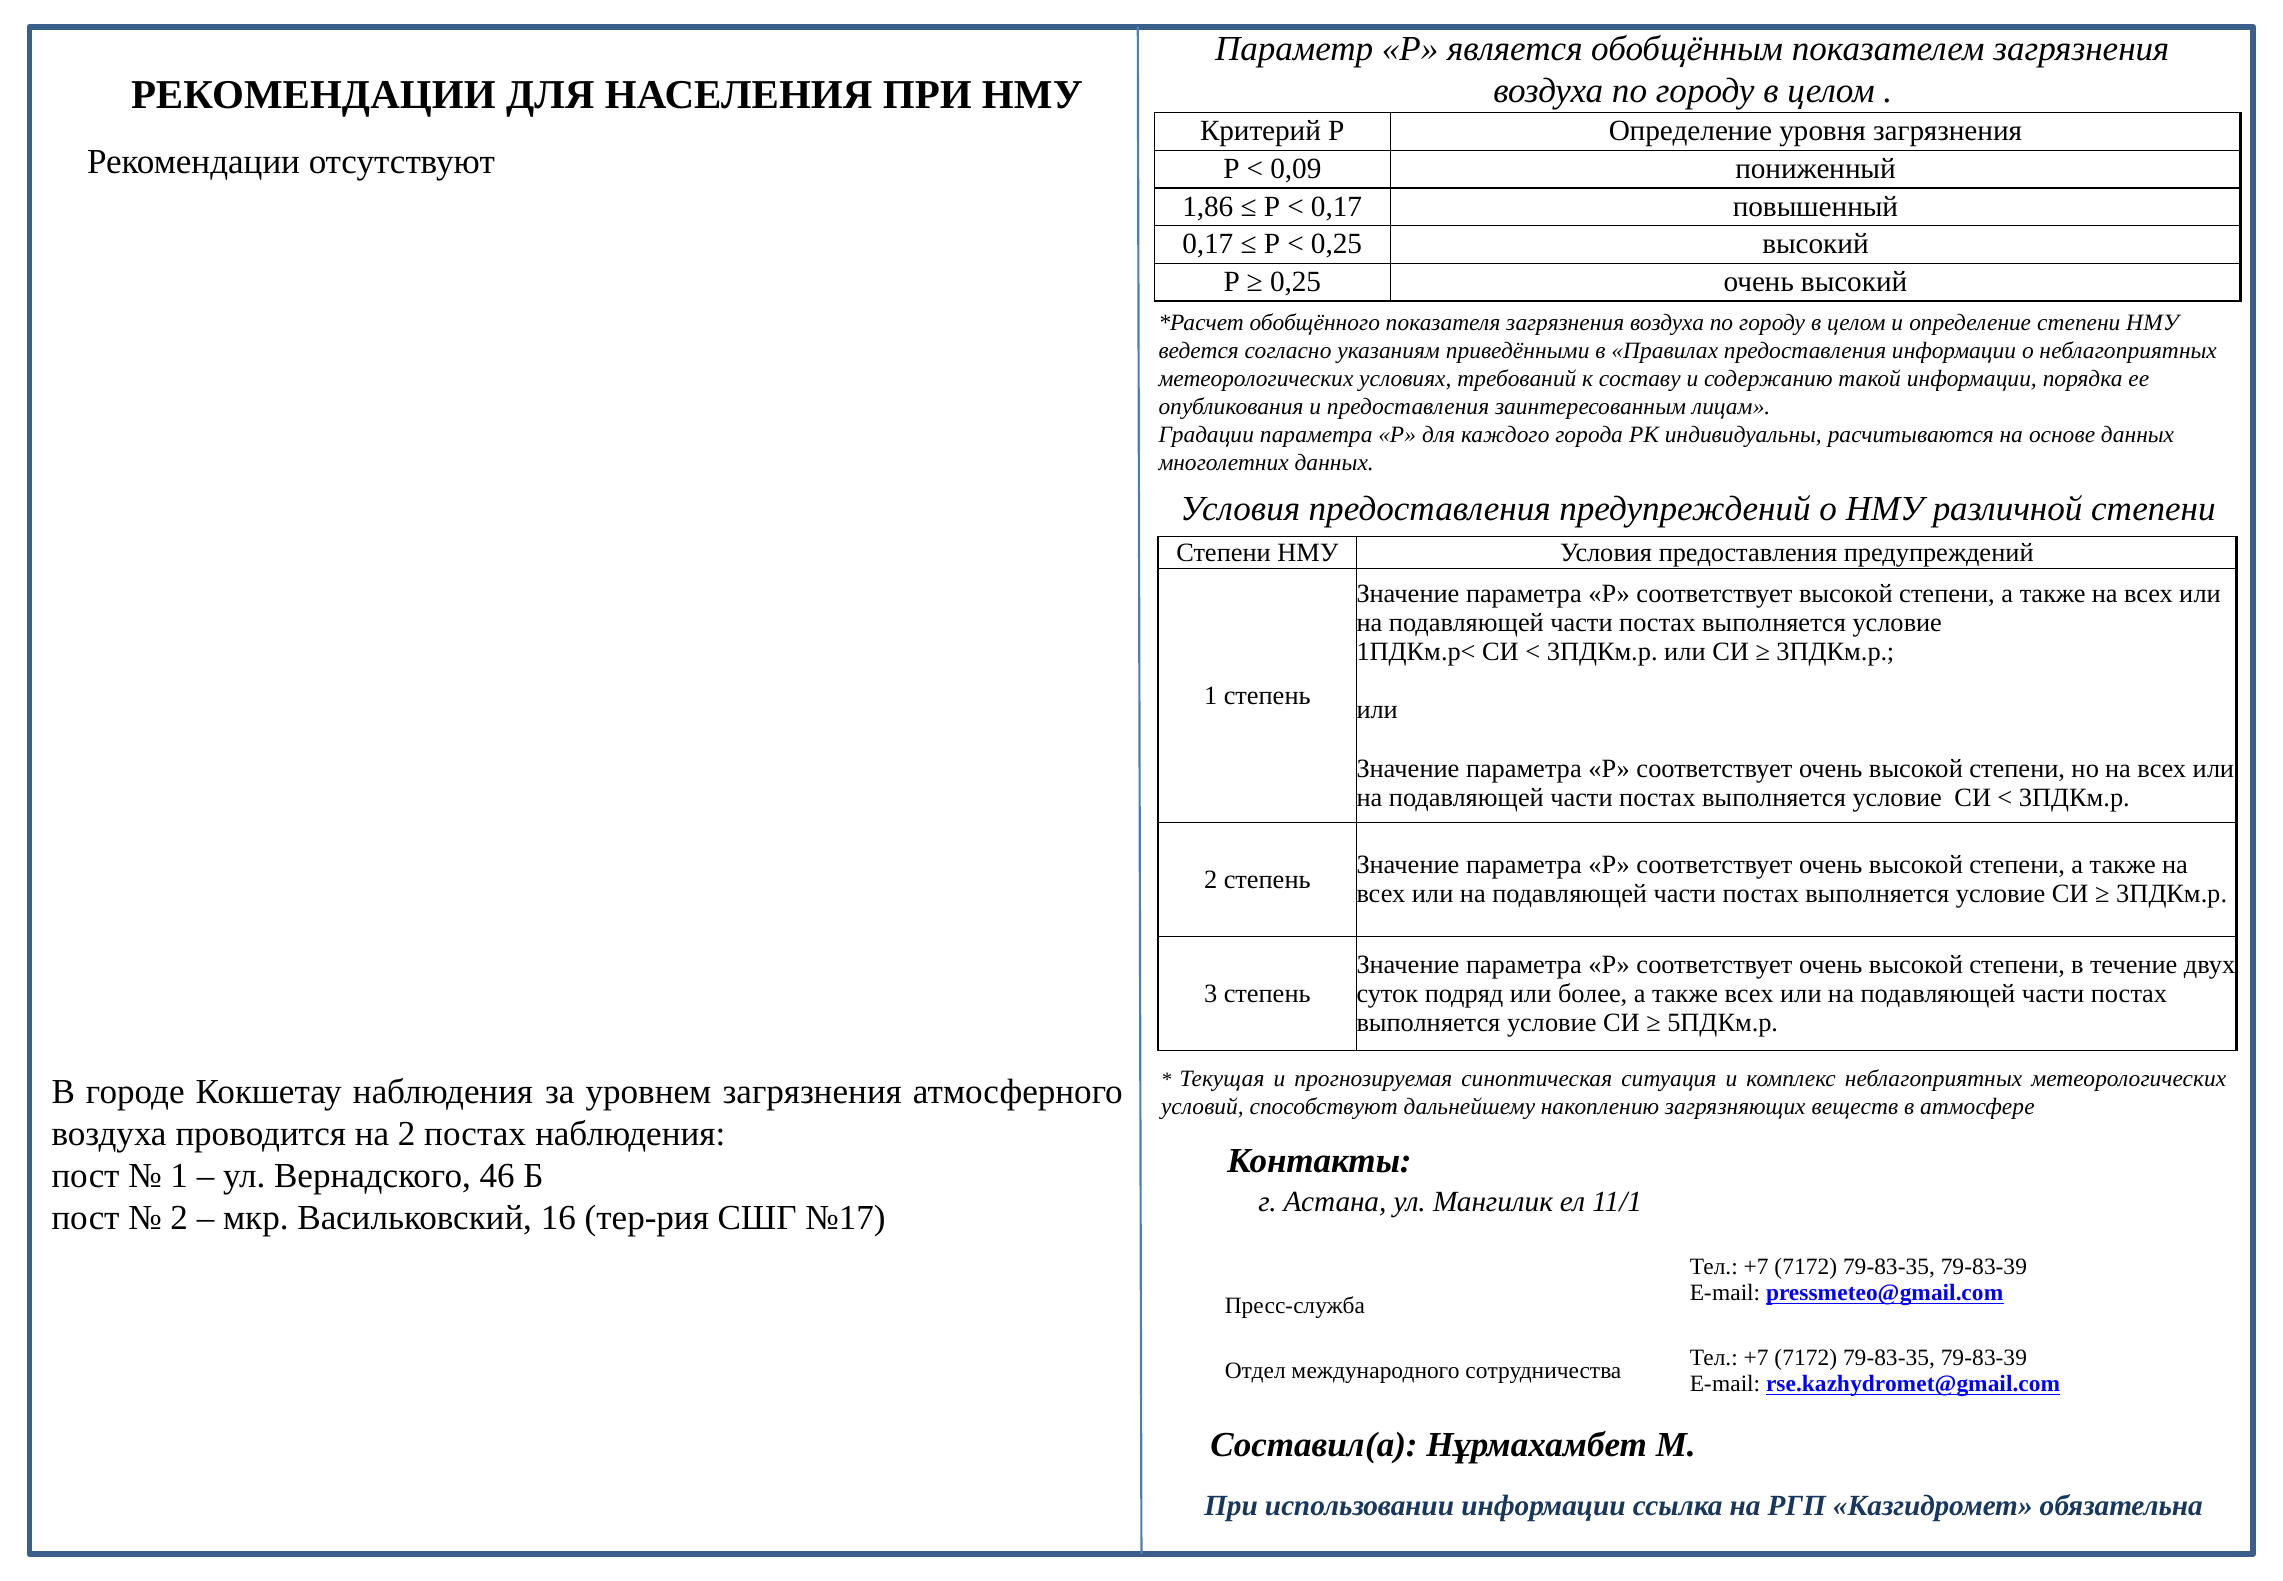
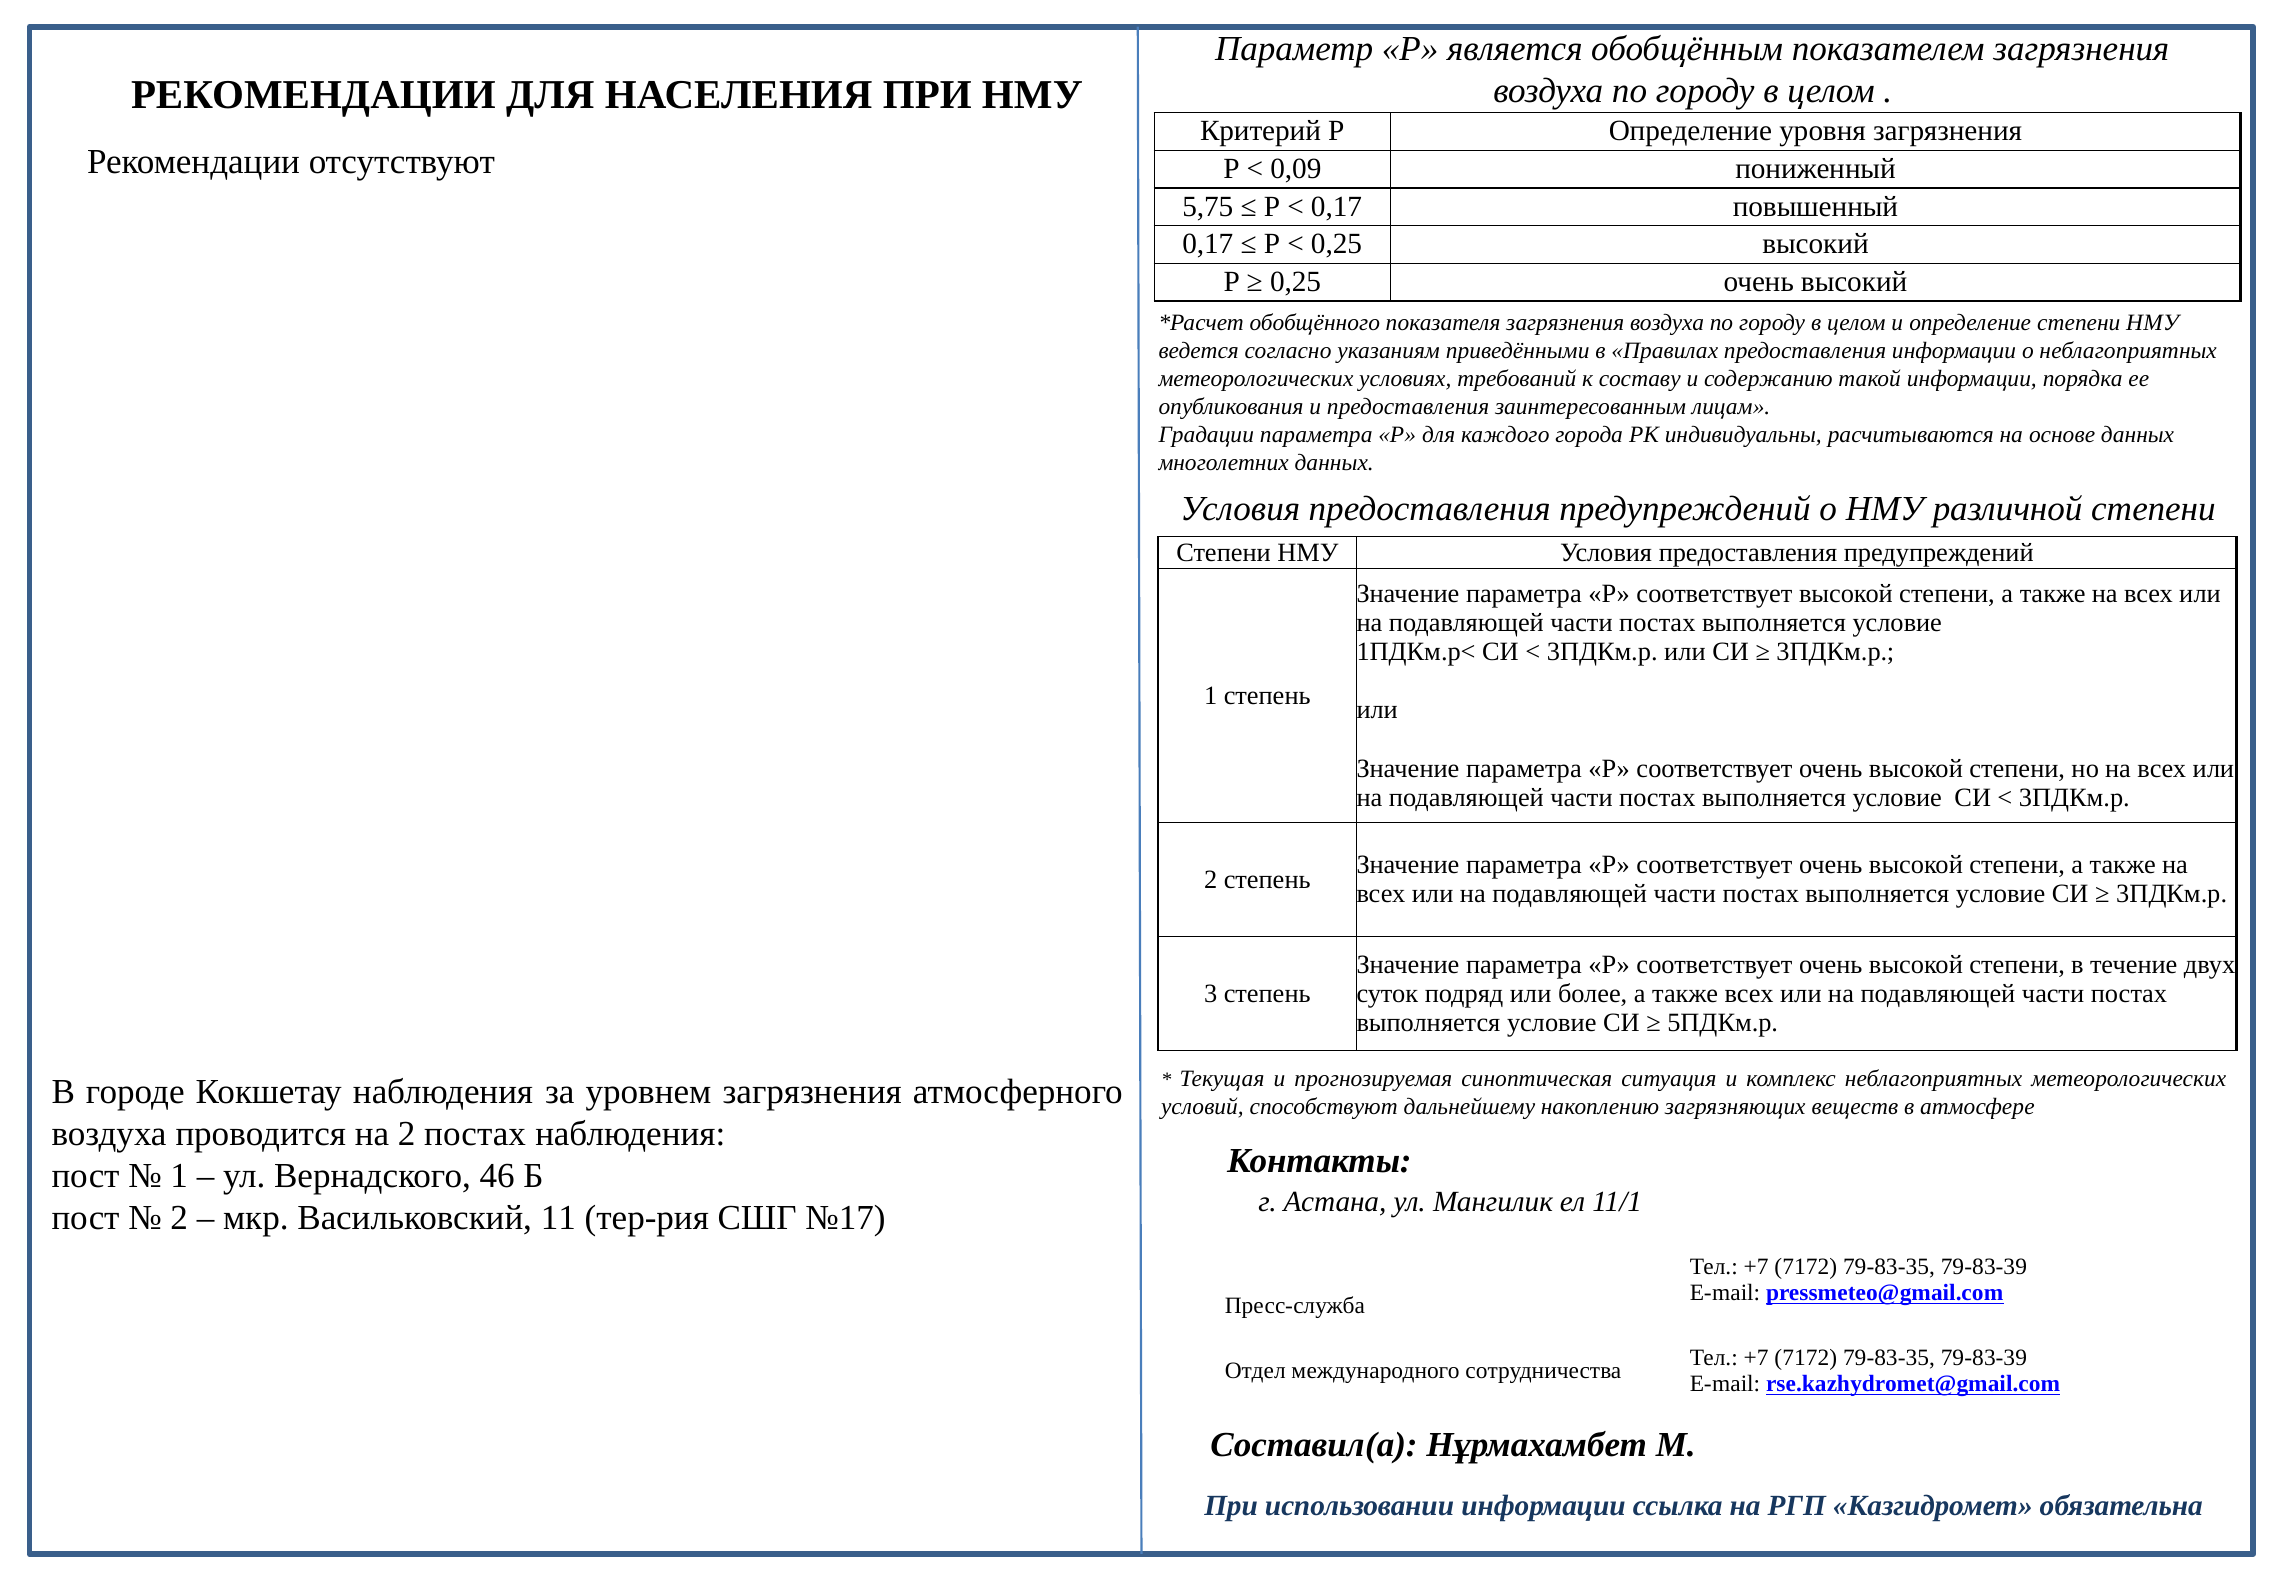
1,86: 1,86 -> 5,75 (1208, 207)
16: 16 -> 11 (558, 1218)
